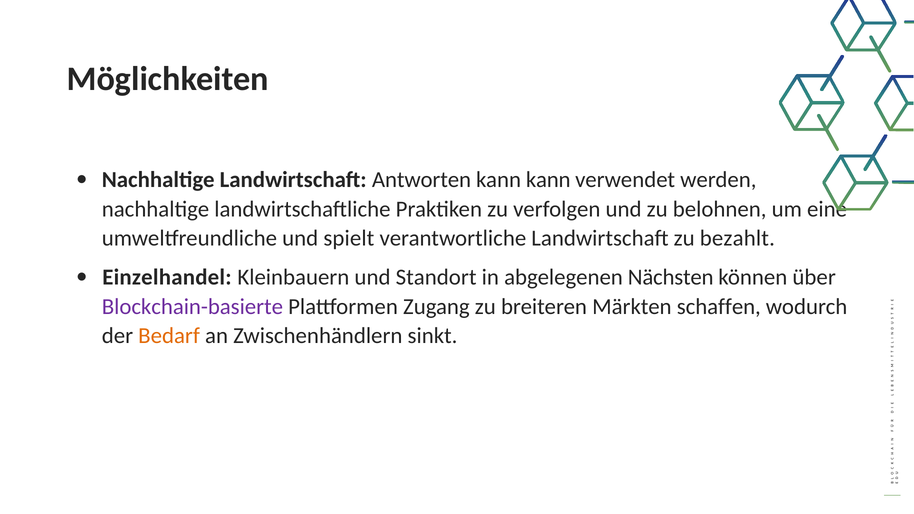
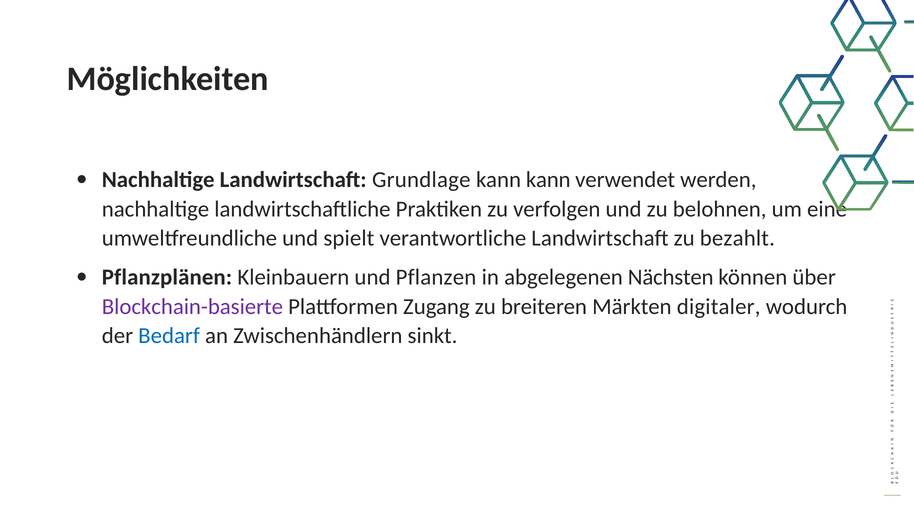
Antworten: Antworten -> Grundlage (421, 180)
Einzelhandel: Einzelhandel -> Pflanzplänen (167, 277)
Standort: Standort -> Pflanzen (436, 277)
schaffen: schaffen -> digitaler (719, 307)
Bedarf colour: orange -> blue (169, 336)
